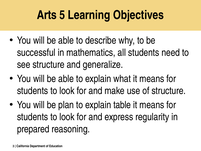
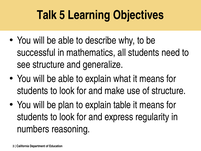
Arts: Arts -> Talk (47, 15)
prepared: prepared -> numbers (33, 129)
